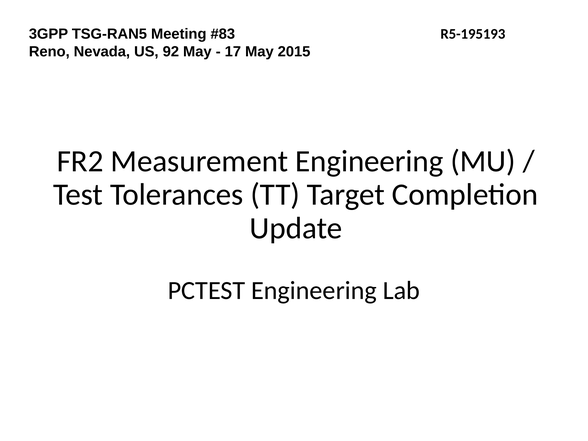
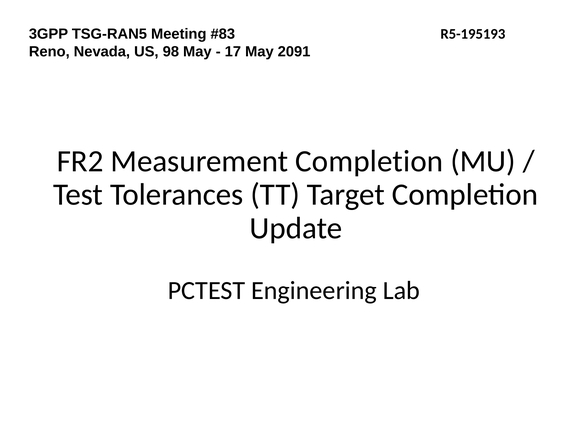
92: 92 -> 98 (171, 52)
2015: 2015 -> 2091 (294, 52)
Measurement Engineering: Engineering -> Completion (369, 161)
